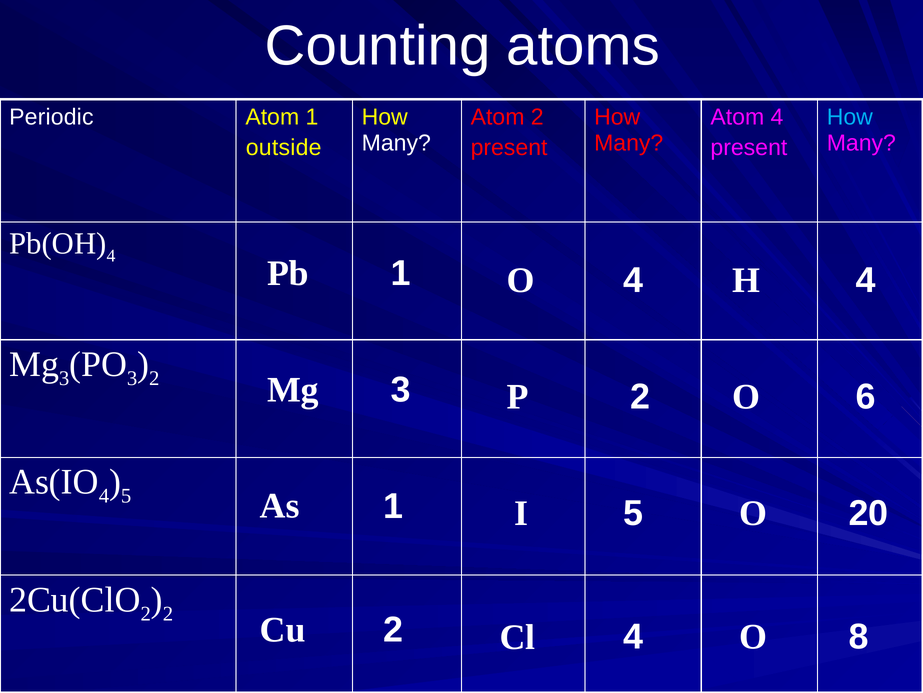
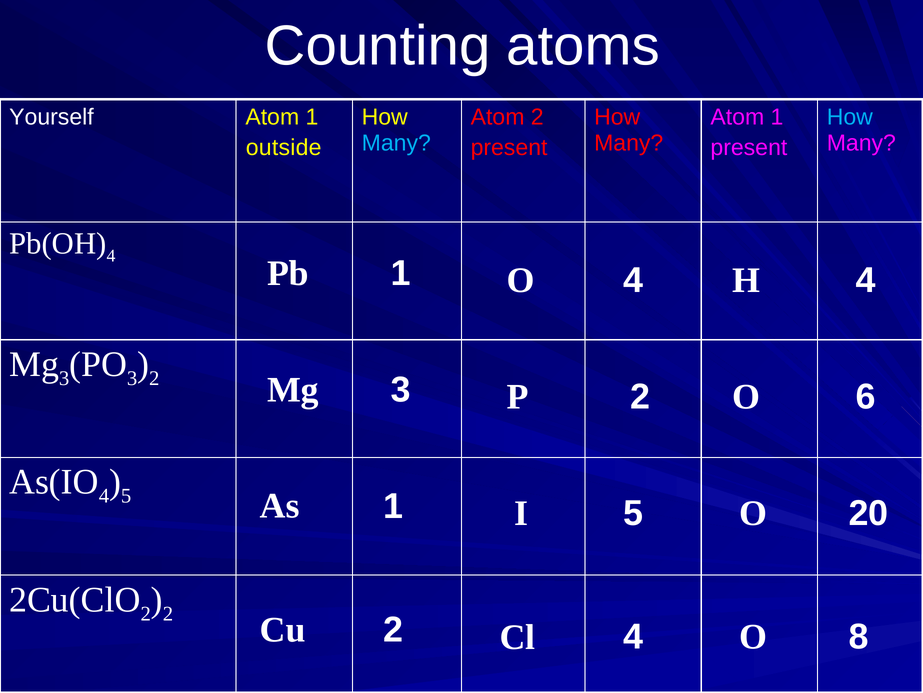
Periodic: Periodic -> Yourself (51, 117)
4: 4 -> 1 (777, 117)
Many colour: white -> light blue (396, 143)
